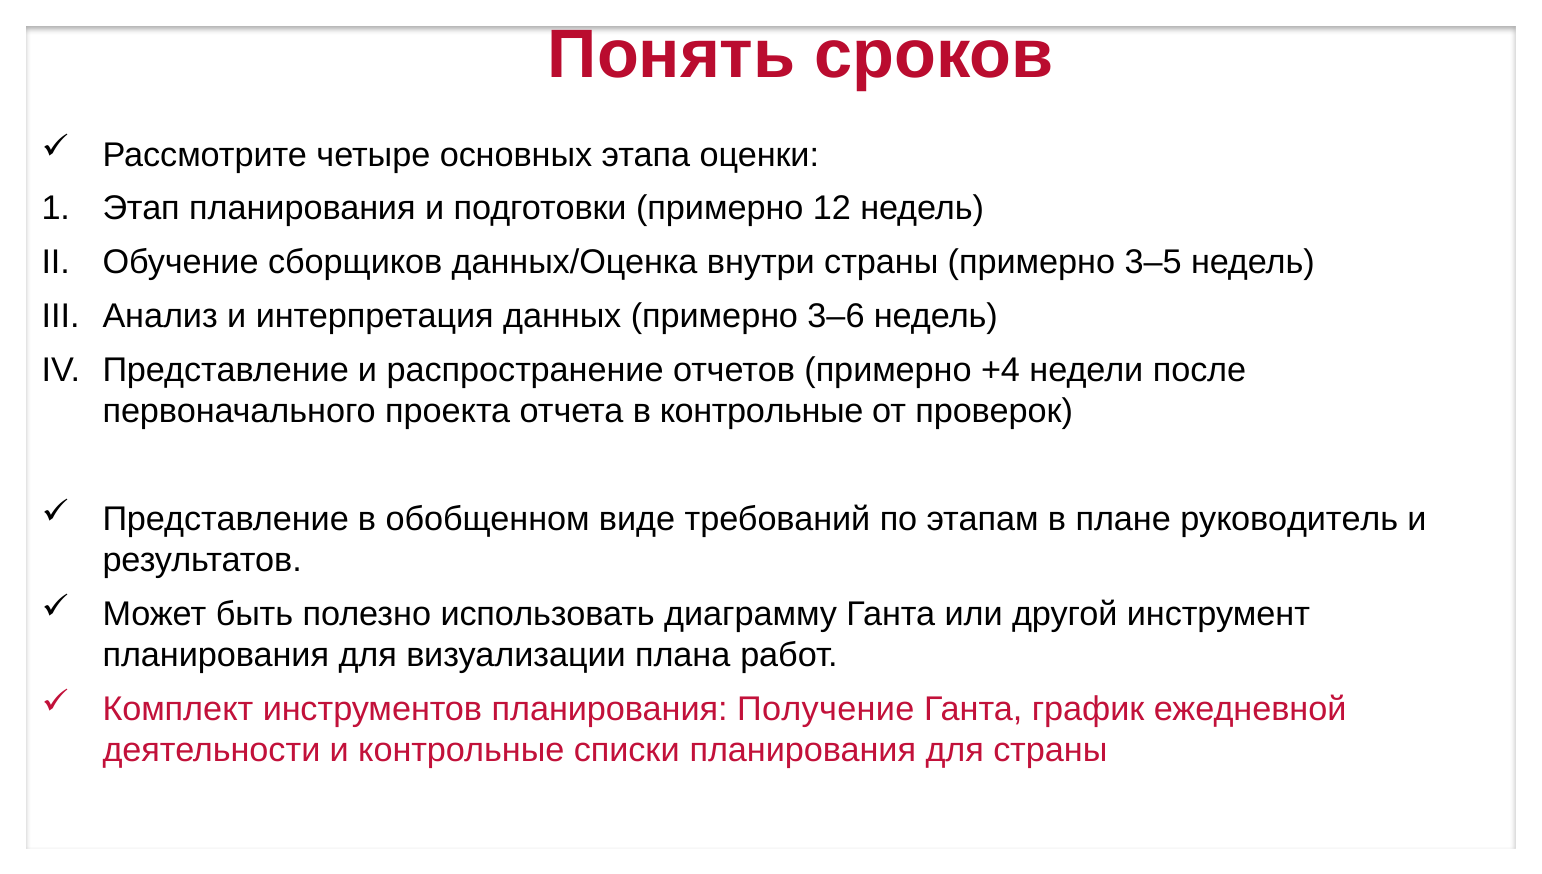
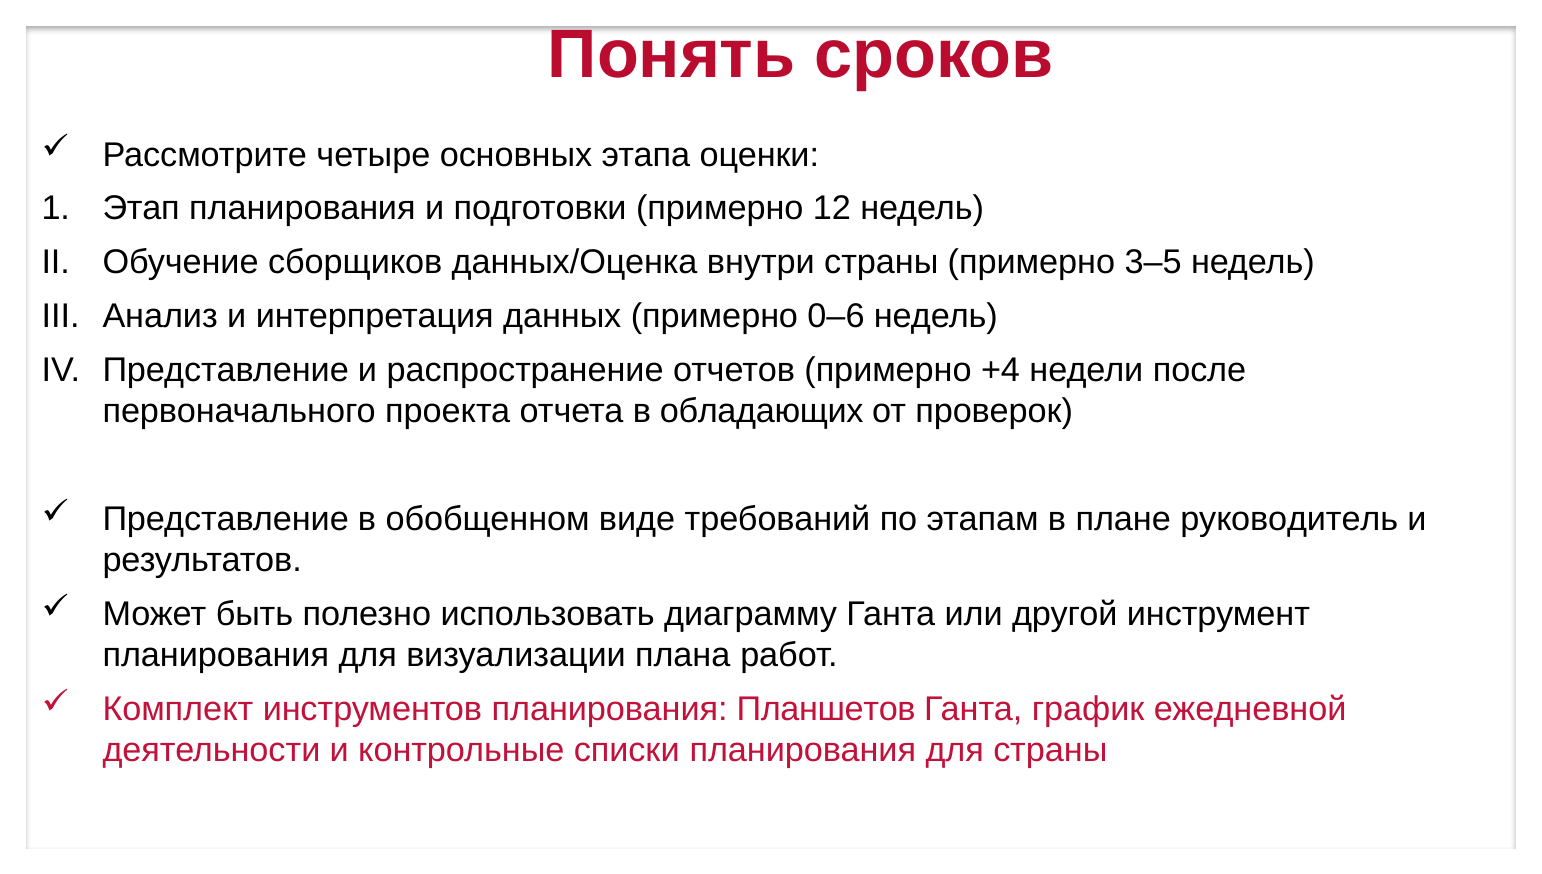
3–6: 3–6 -> 0–6 (836, 317)
в контрольные: контрольные -> обладающих (762, 412)
Получение: Получение -> Планшетов (826, 710)
